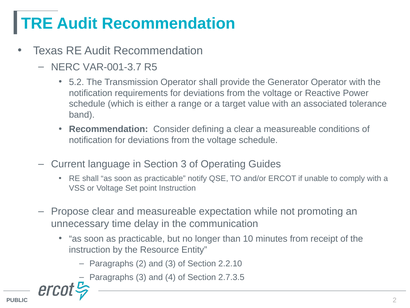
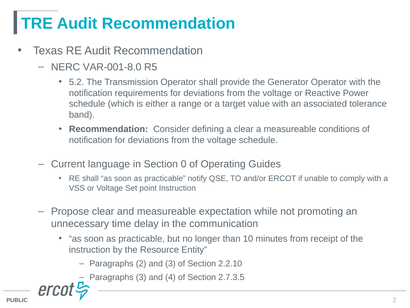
VAR-001-3.7: VAR-001-3.7 -> VAR-001-8.0 (112, 67)
Section 3: 3 -> 0 (184, 164)
